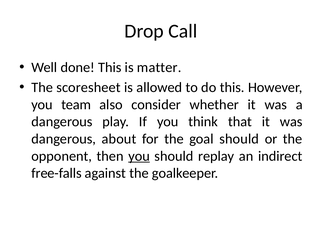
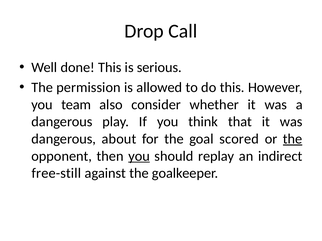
matter: matter -> serious (159, 68)
scoresheet: scoresheet -> permission (89, 88)
goal should: should -> scored (239, 139)
the underline: none -> present (293, 139)
free-falls: free-falls -> free-still (56, 174)
